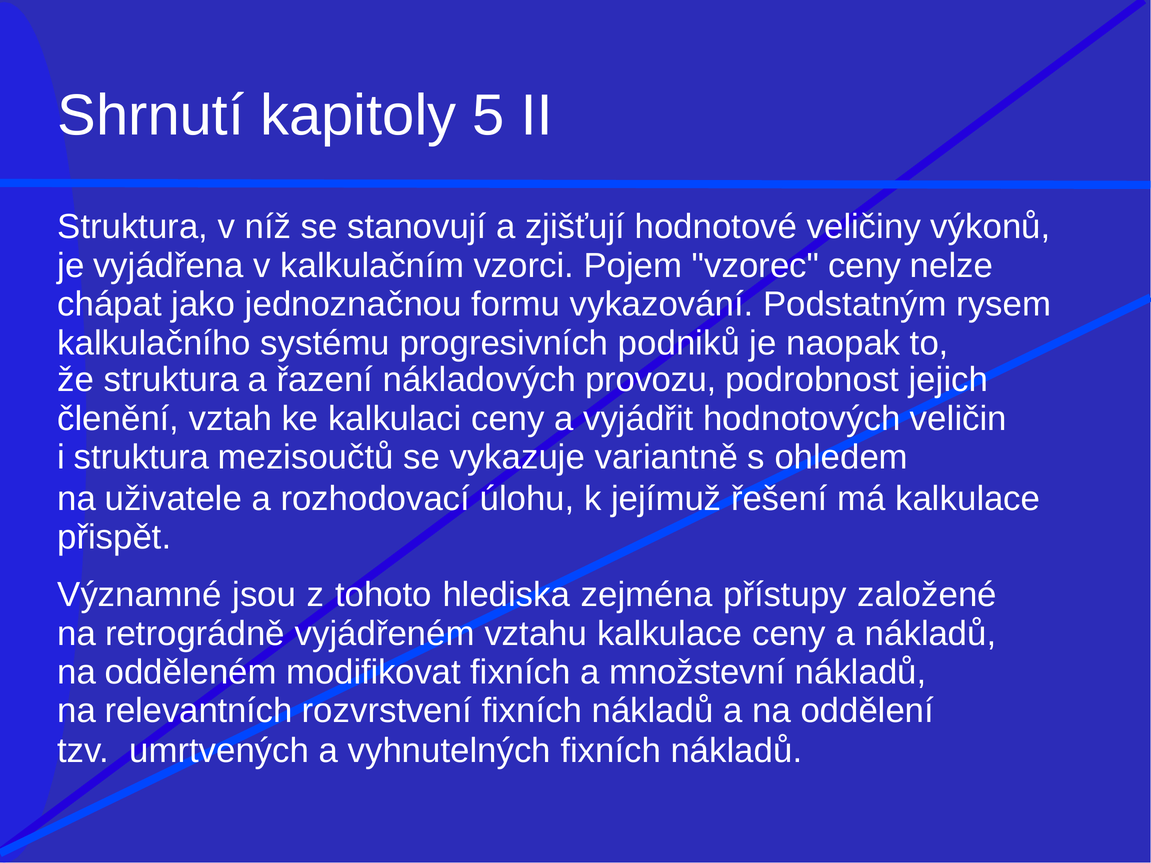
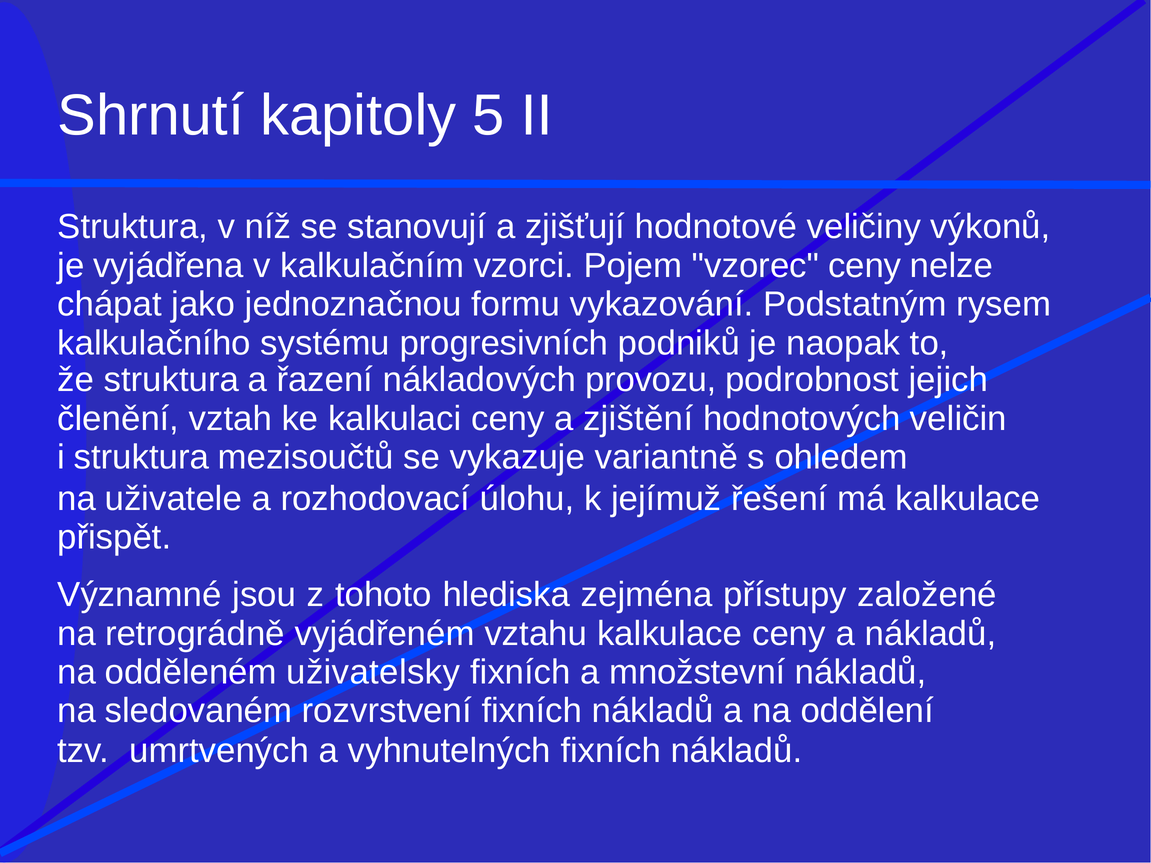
vyjádřit: vyjádřit -> zjištění (638, 419)
modifikovat: modifikovat -> uživatelsky (373, 673)
relevantních: relevantních -> sledovaném (198, 711)
